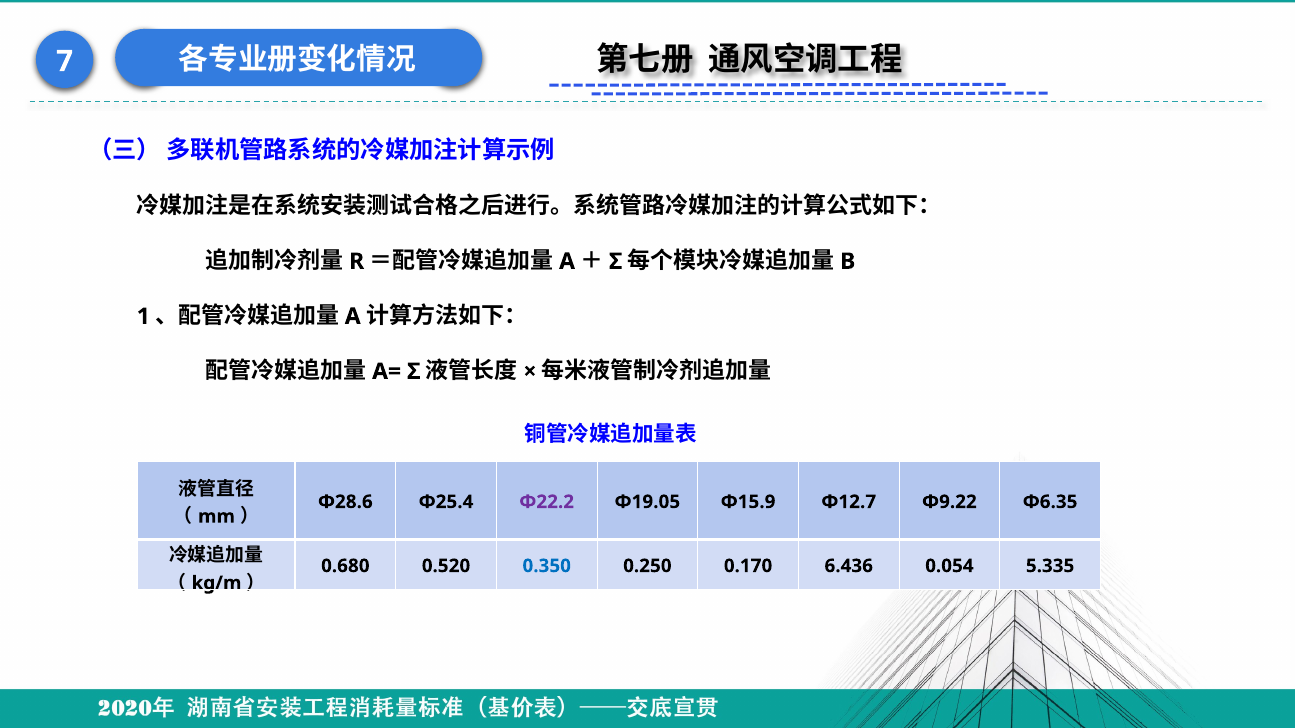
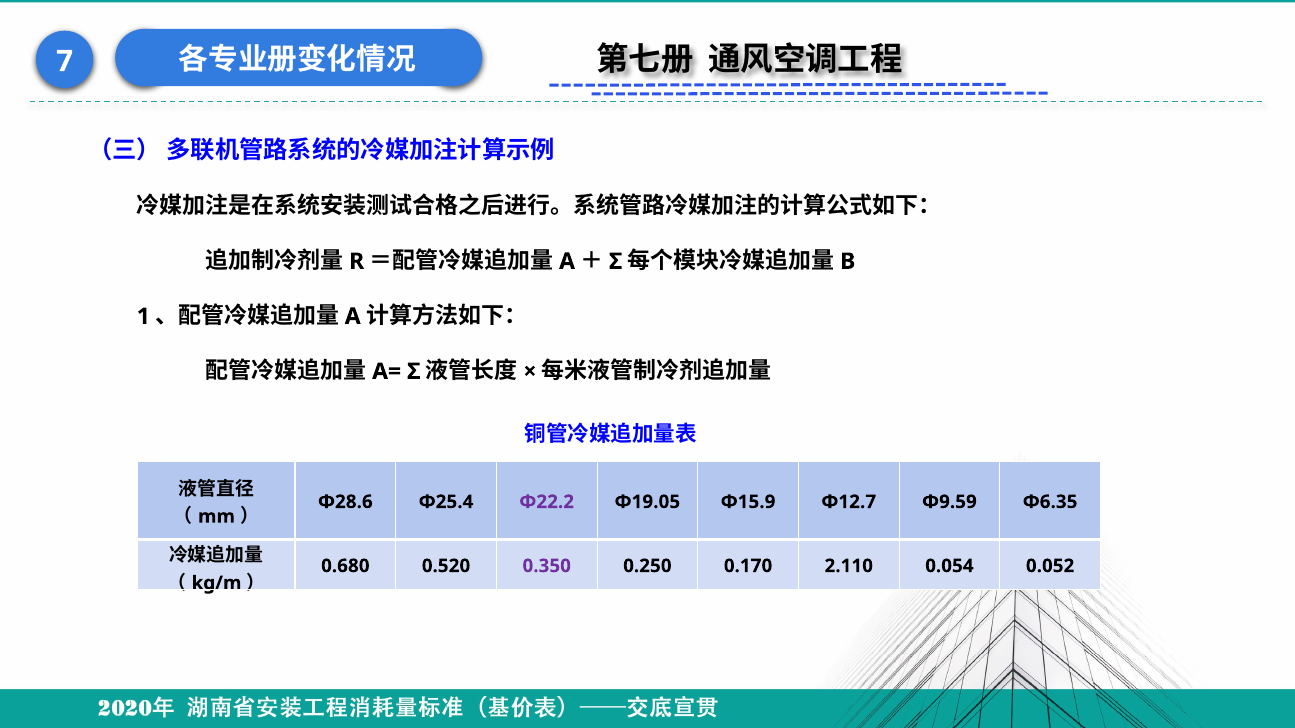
Φ9.22: Φ9.22 -> Φ9.59 (949, 502)
0.350 colour: blue -> purple (547, 566)
6.436: 6.436 -> 2.110 (849, 566)
5.335: 5.335 -> 0.052 (1050, 566)
